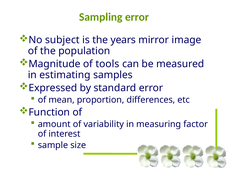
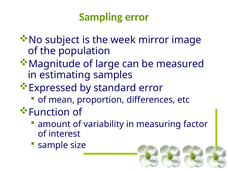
years: years -> week (123, 40)
tools: tools -> large (107, 64)
